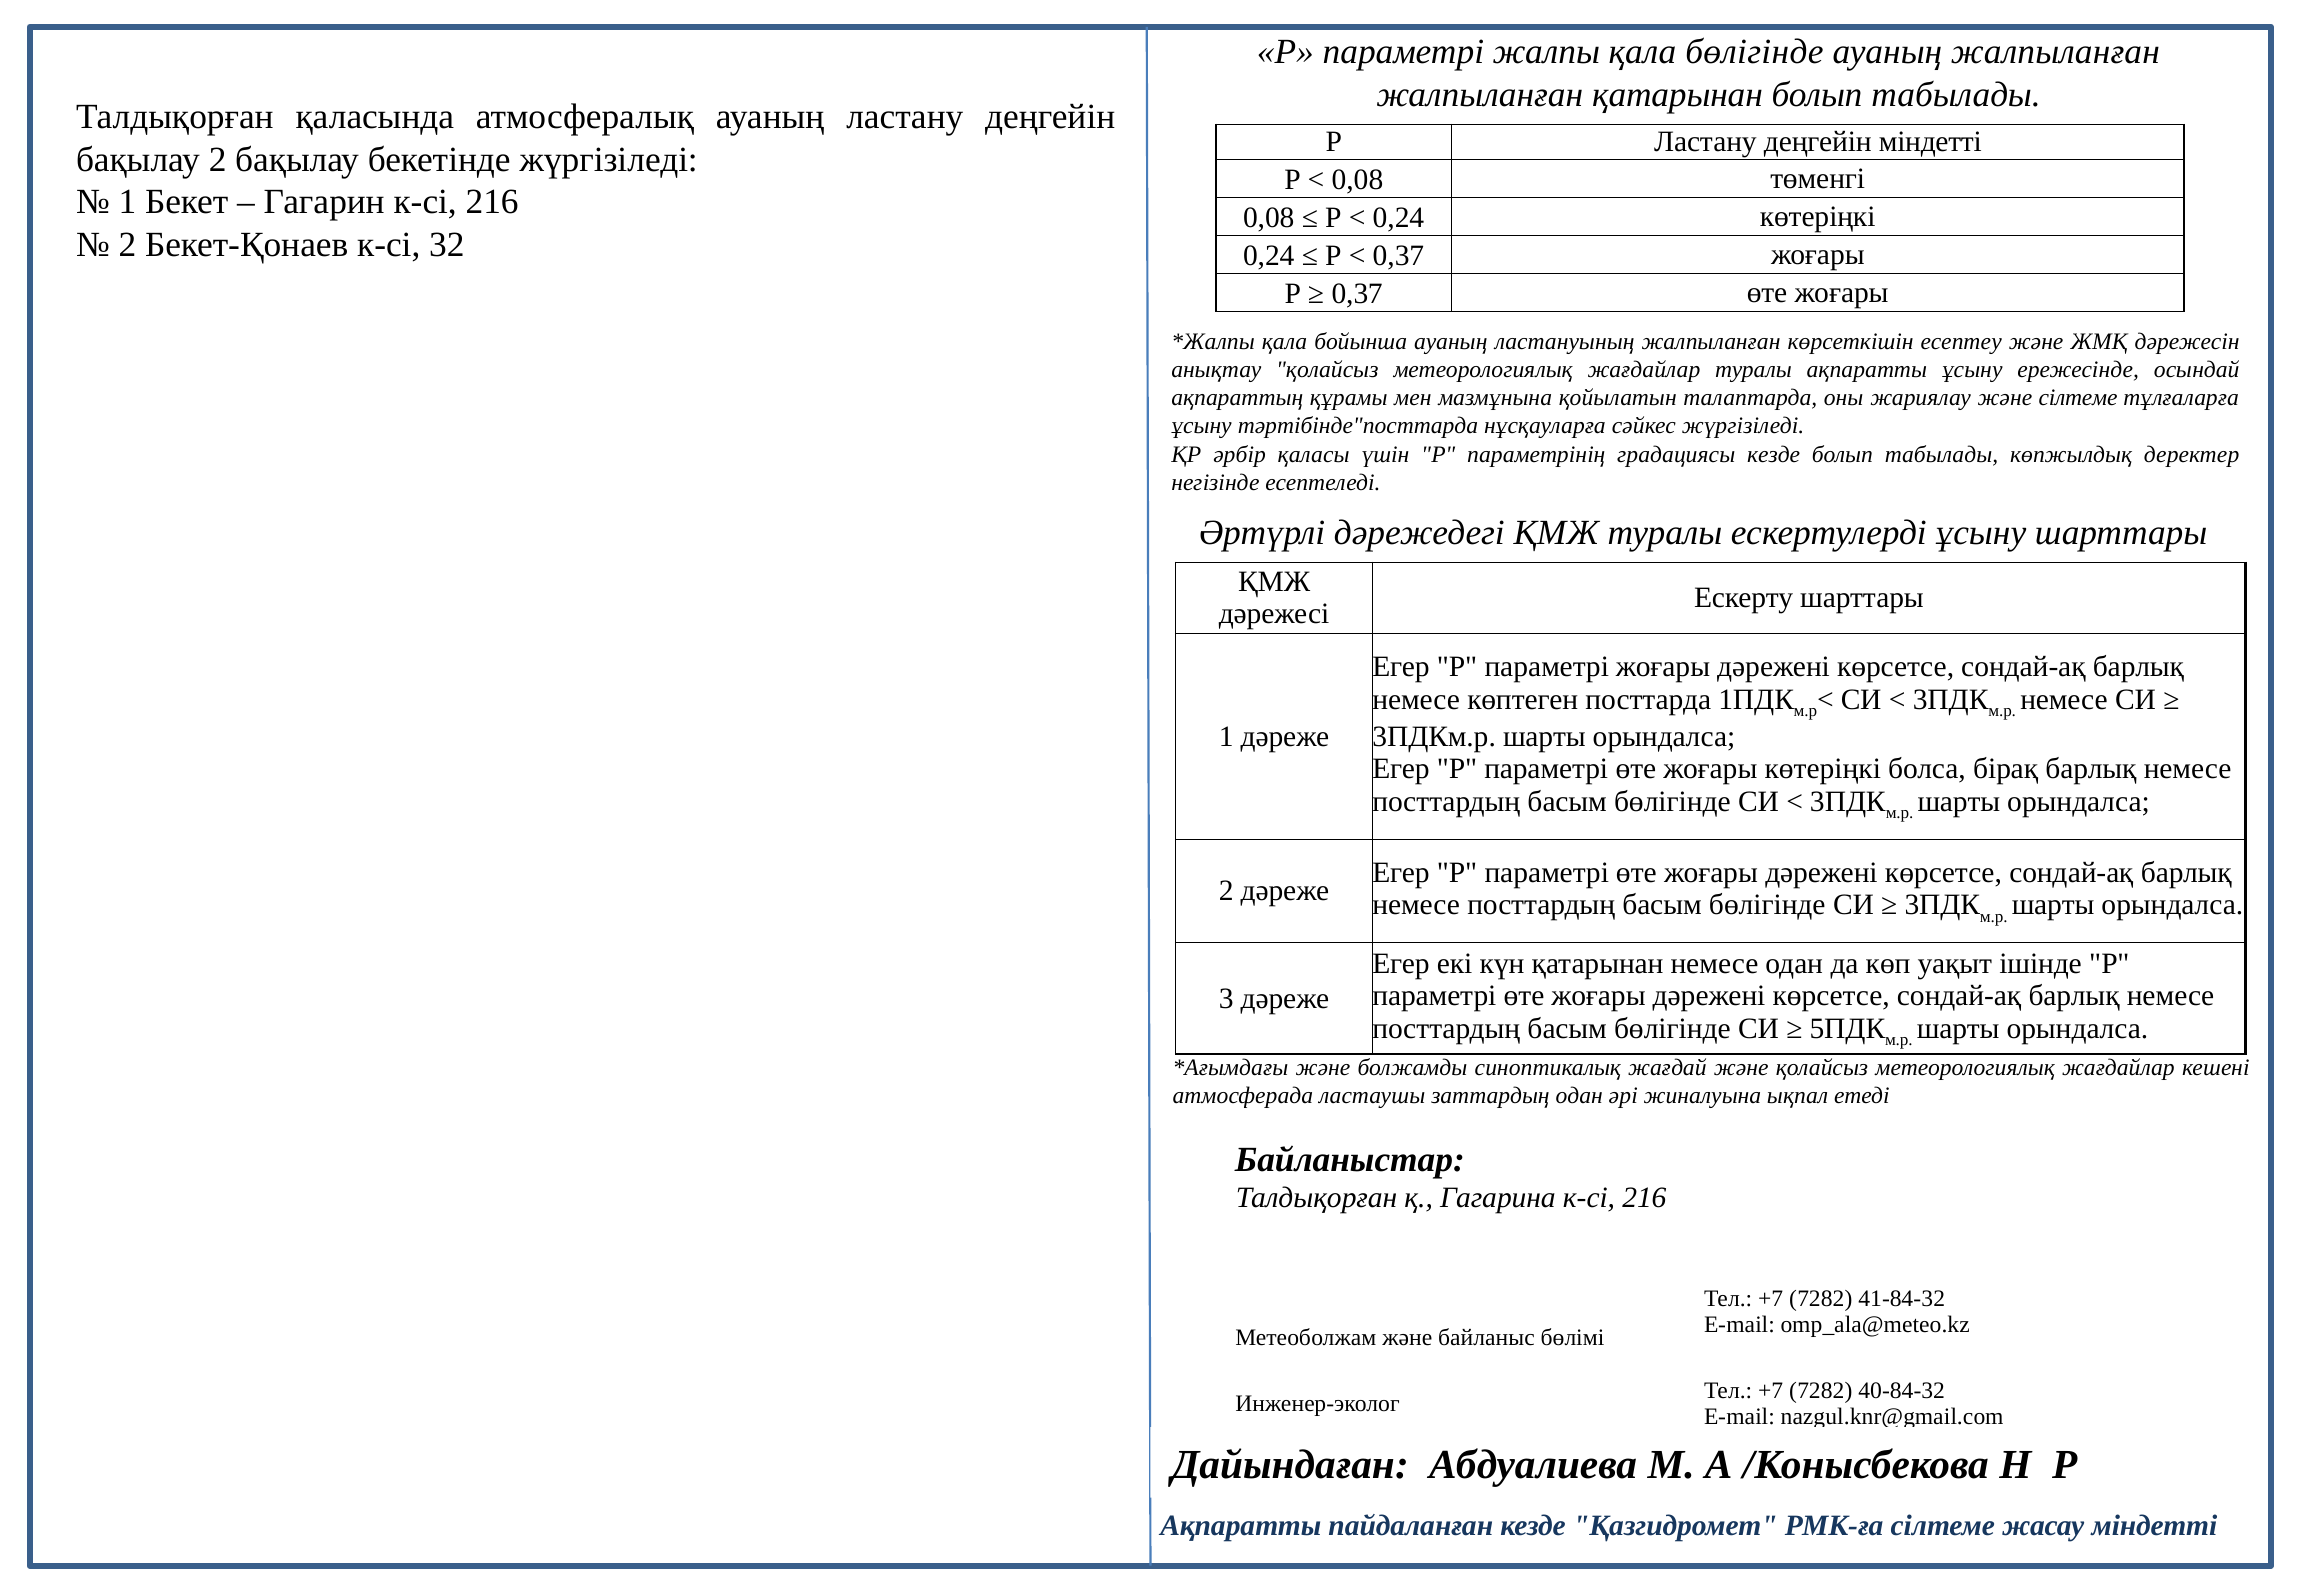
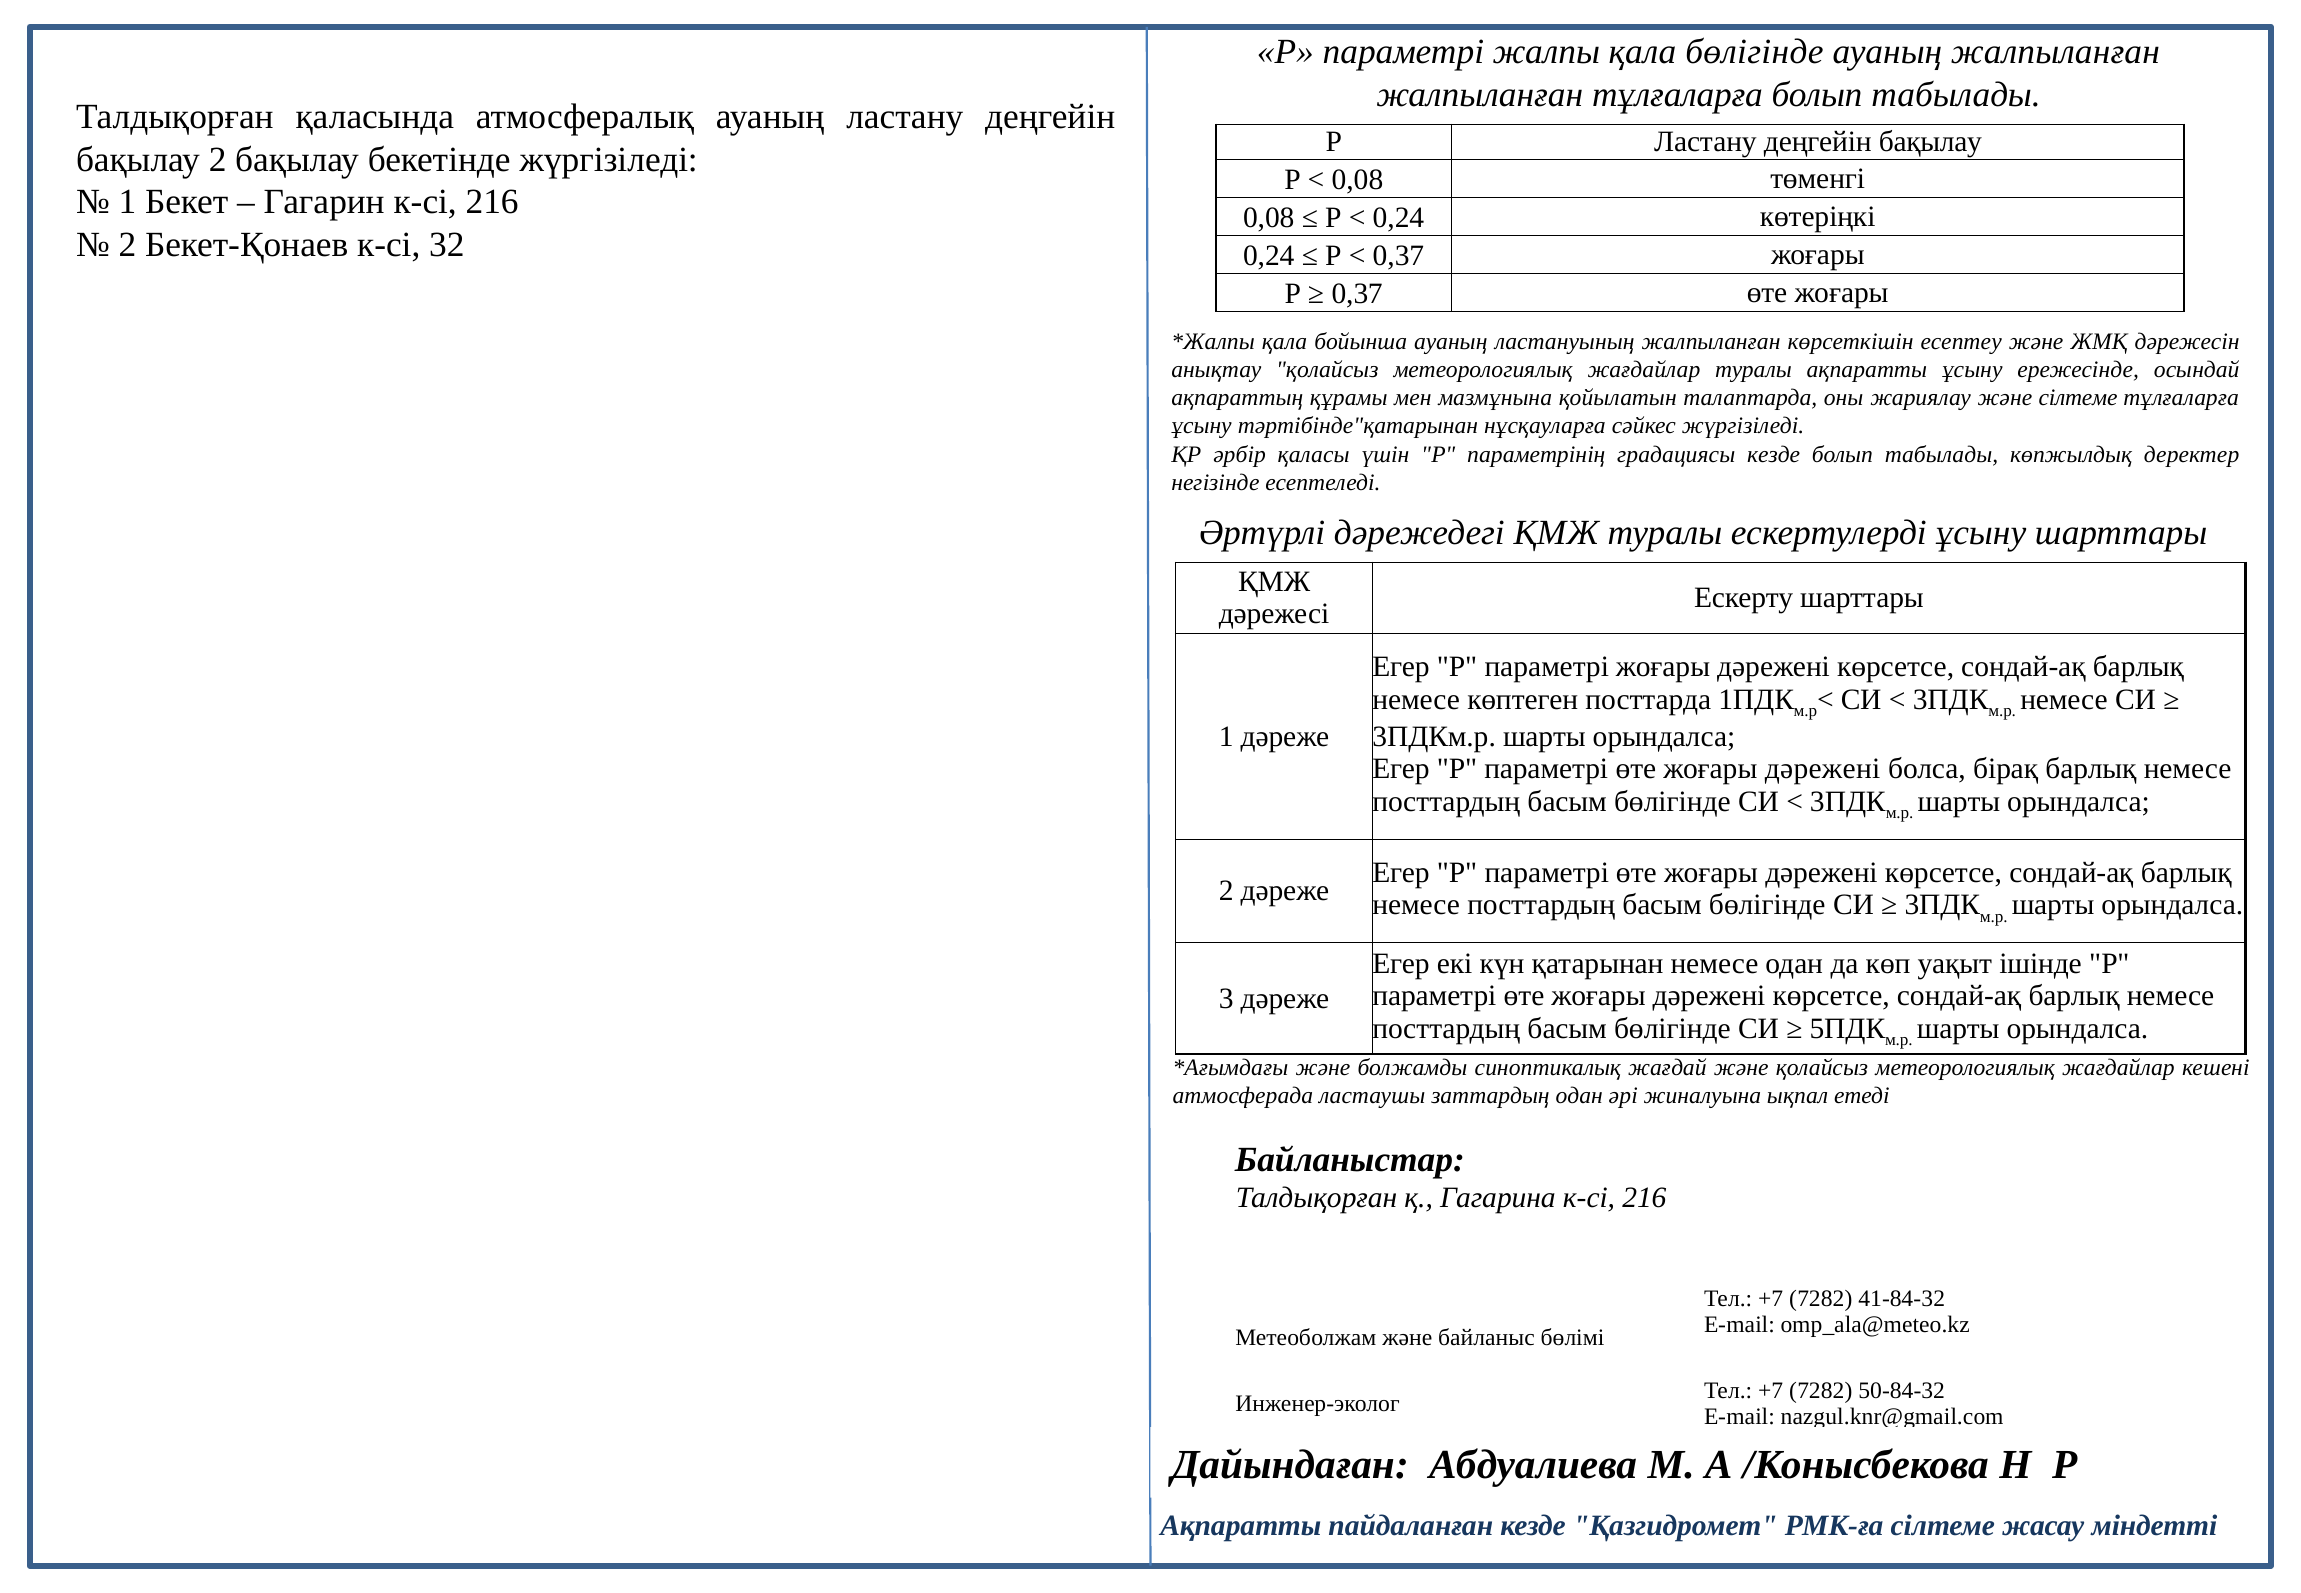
жалпыланған қатарынан: қатарынан -> тұлғаларға (1678, 94)
Р Ластану деңгейін міндетті: міндетті -> бақылау (1930, 142)
тәртібінде"посттарда: тәртібінде"посттарда -> тәртібінде"қатарынан (1358, 426)
көтеріңкі: көтеріңкі -> дәрежені (1823, 769)
40-84-32: 40-84-32 -> 50-84-32 (1902, 1391)
